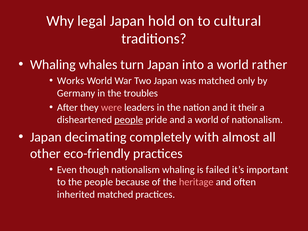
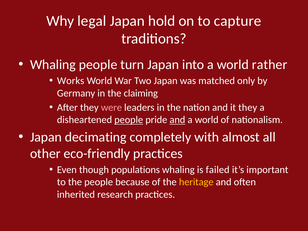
cultural: cultural -> capture (238, 21)
Whaling whales: whales -> people (98, 65)
troubles: troubles -> claiming (141, 93)
it their: their -> they (248, 107)
and underline: none -> present (177, 120)
though nationalism: nationalism -> populations (136, 170)
heritage colour: pink -> yellow (196, 182)
inherited matched: matched -> research (115, 194)
